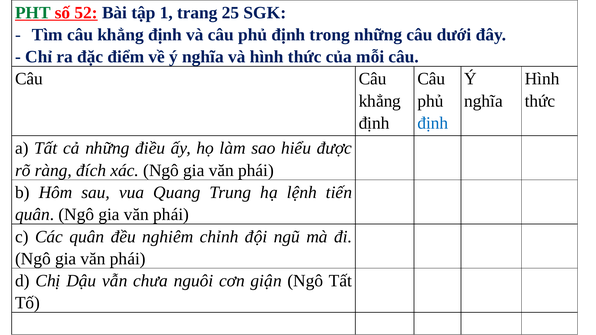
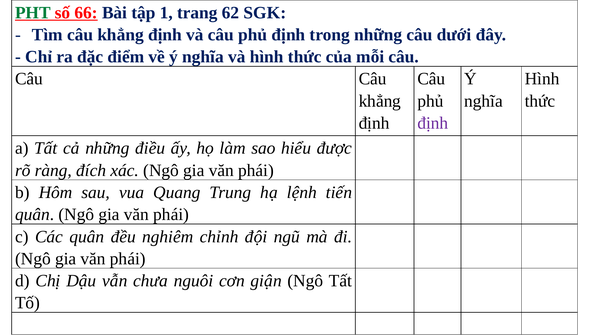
52: 52 -> 66 (86, 13)
25: 25 -> 62 (231, 13)
định colour: blue -> purple (433, 123)
